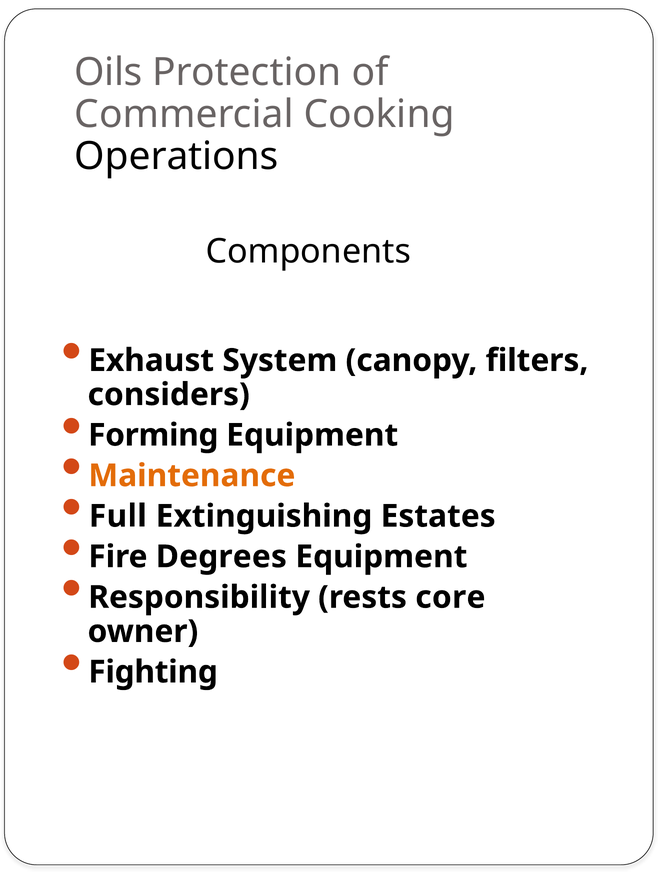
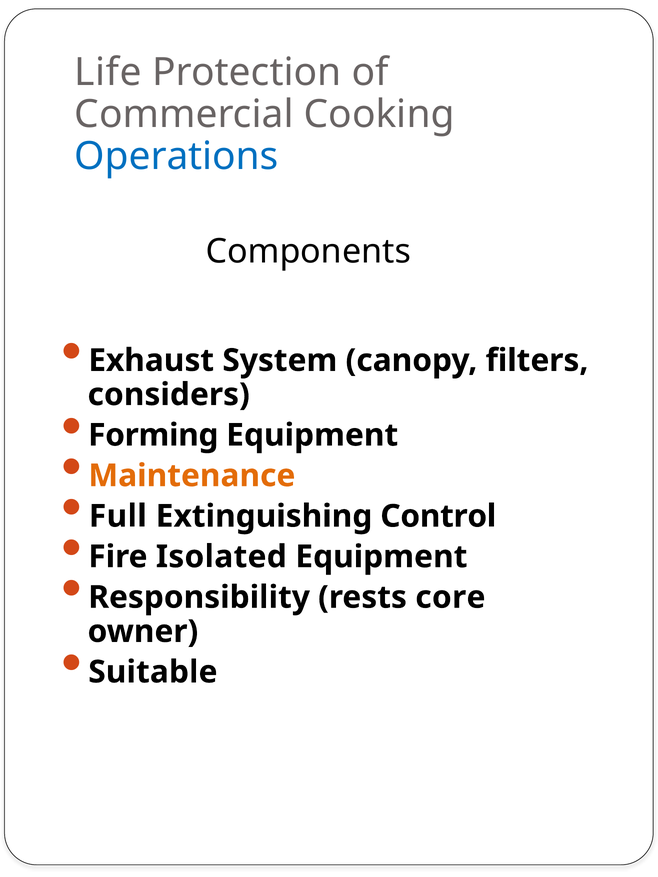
Oils: Oils -> Life (108, 72)
Operations colour: black -> blue (177, 157)
Estates: Estates -> Control (438, 516)
Degrees: Degrees -> Isolated (221, 557)
Fighting: Fighting -> Suitable (153, 672)
